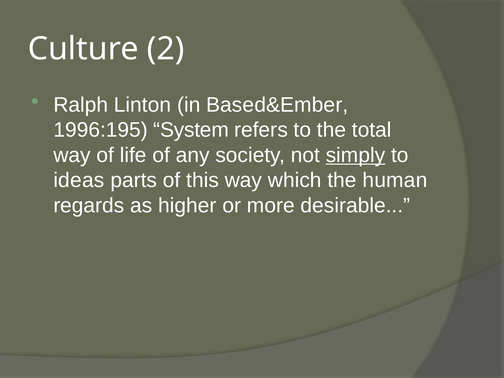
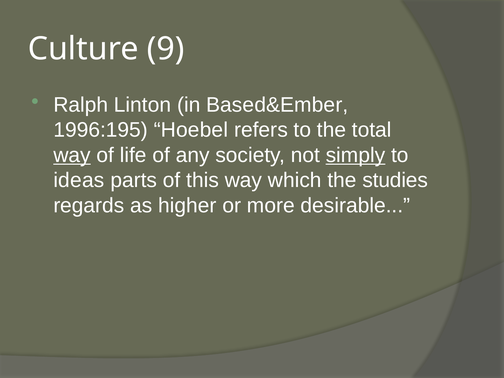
2: 2 -> 9 (166, 49)
System: System -> Hoebel (191, 130)
way underline: none -> present (72, 155)
human: human -> studies (395, 180)
